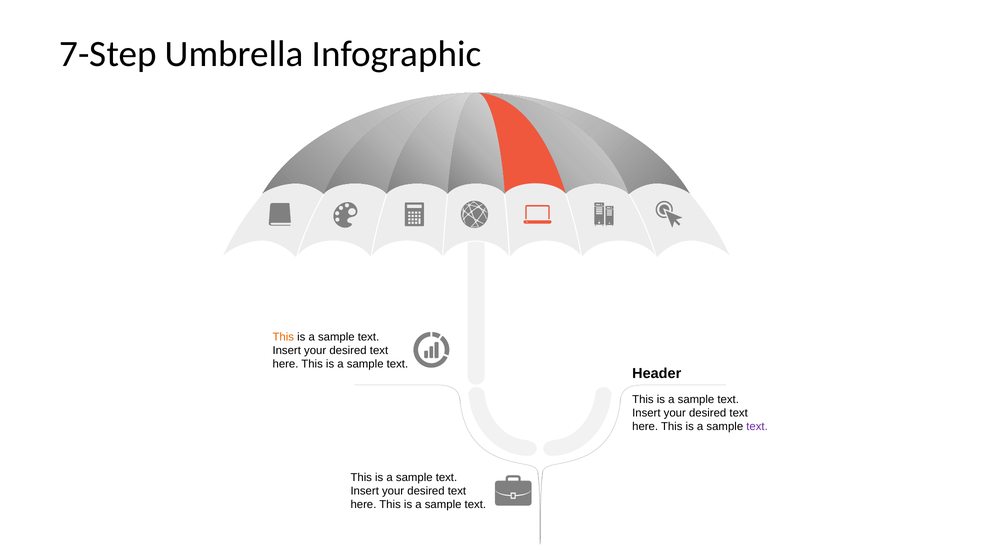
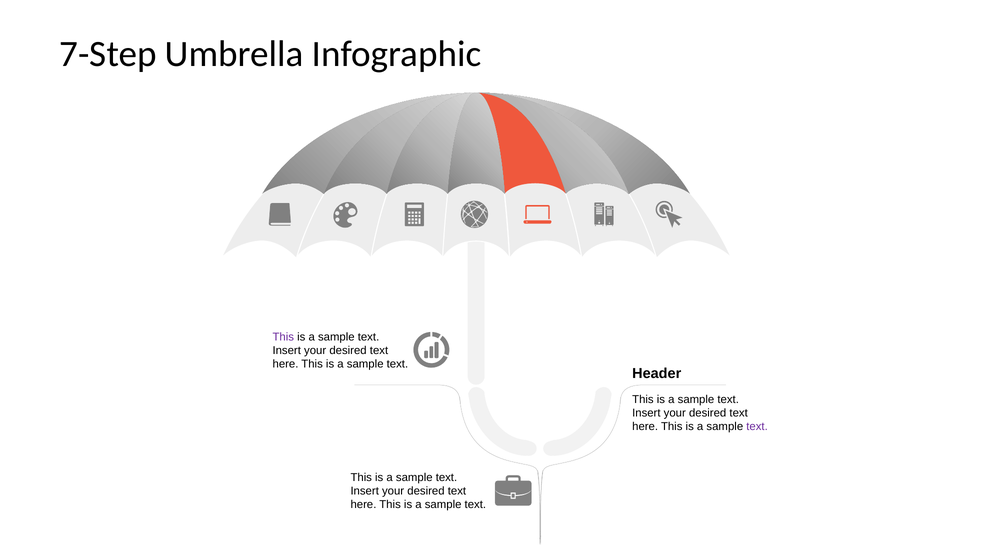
This colour: orange -> purple (283, 337)
